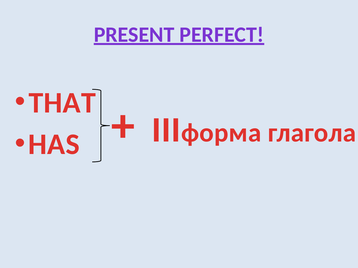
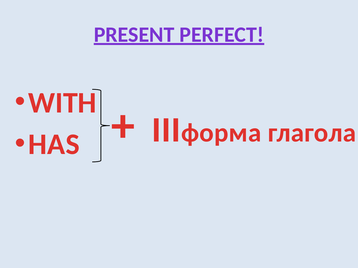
THAT: THAT -> WITH (62, 103)
